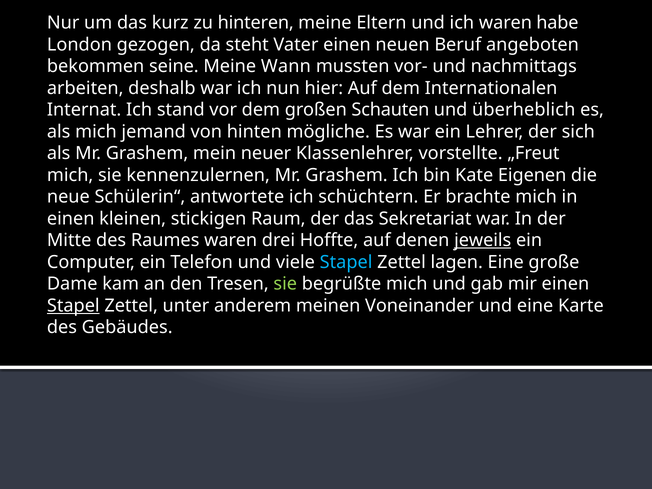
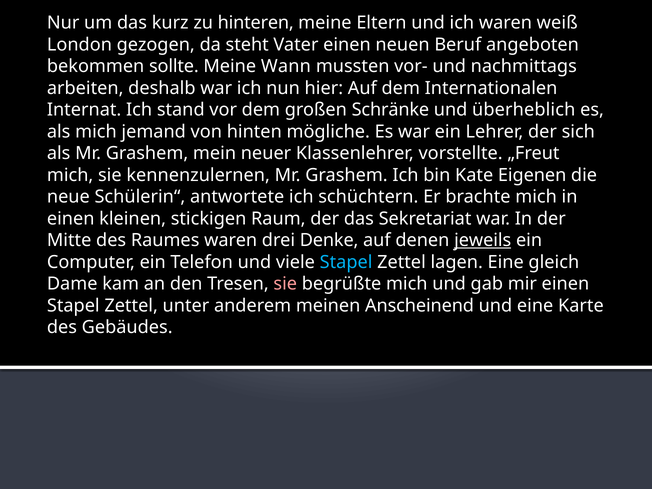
habe: habe -> weiß (557, 23)
seine: seine -> sollte (174, 66)
Schauten: Schauten -> Schränke (390, 110)
Hoffte: Hoffte -> Denke (329, 240)
große: große -> gleich (554, 262)
sie colour: light green -> pink (285, 284)
Stapel underline: present -> none (73, 306)
Voneinander: Voneinander -> Anscheinend (420, 306)
